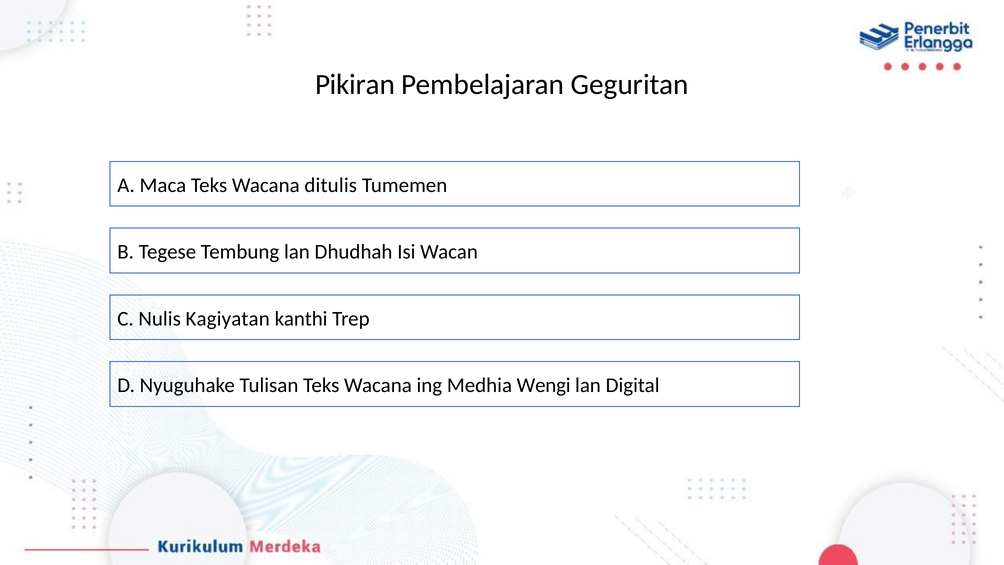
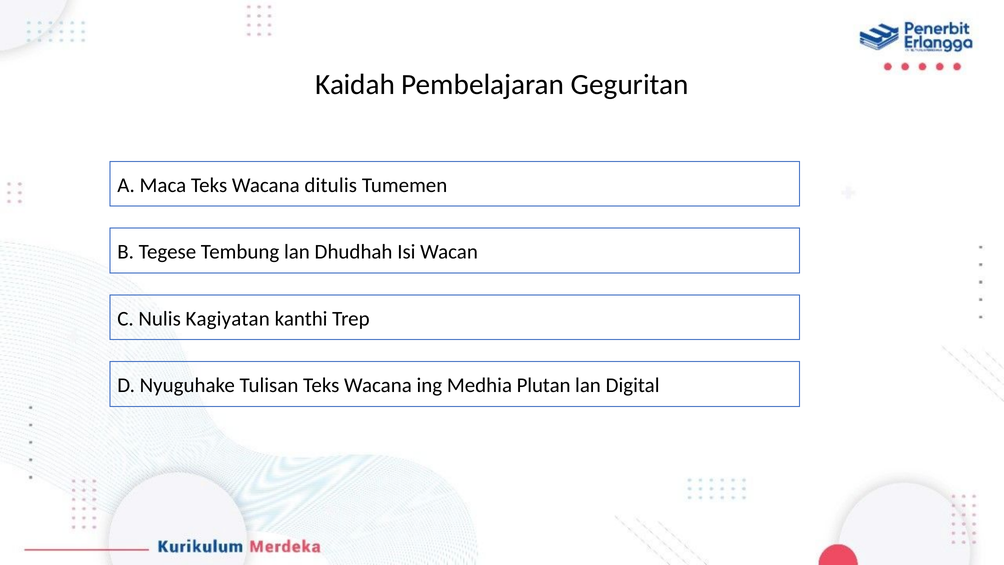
Pikiran: Pikiran -> Kaidah (355, 84)
Wengi: Wengi -> Plutan (544, 385)
